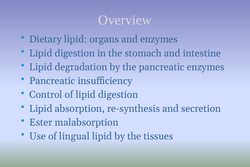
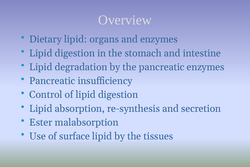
lingual: lingual -> surface (74, 136)
